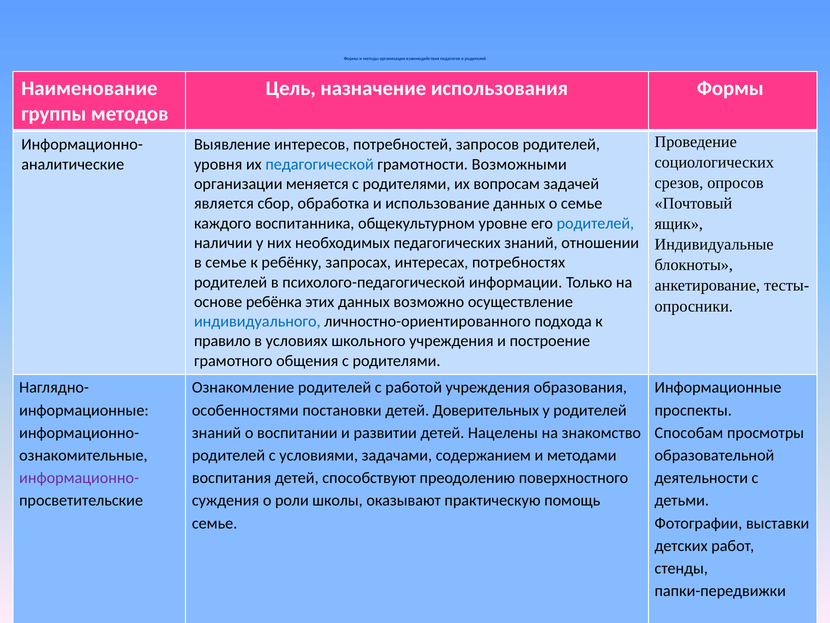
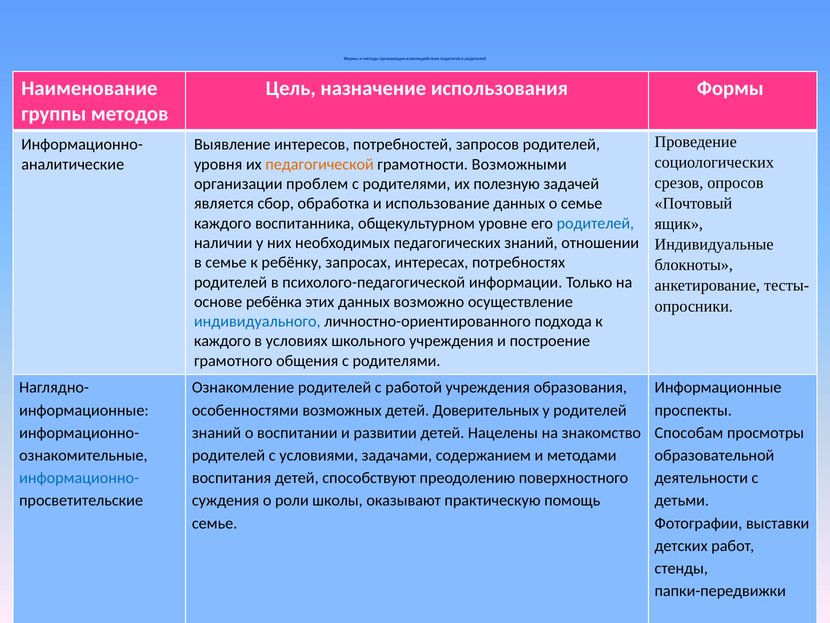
педагогической colour: blue -> orange (320, 164)
меняется: меняется -> проблем (317, 184)
вопросам: вопросам -> полезную (507, 184)
правило: правило -> каждого (222, 341)
постановки: постановки -> возможных (342, 410)
информационно- colour: purple -> blue (79, 478)
